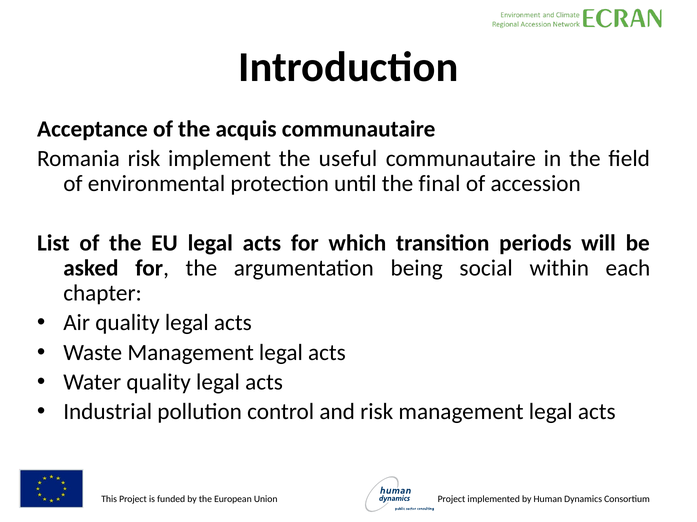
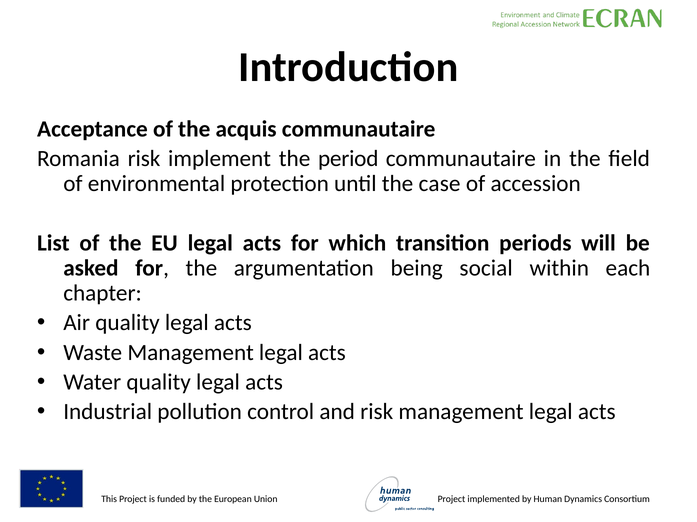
useful: useful -> period (348, 159)
final: final -> case (440, 184)
